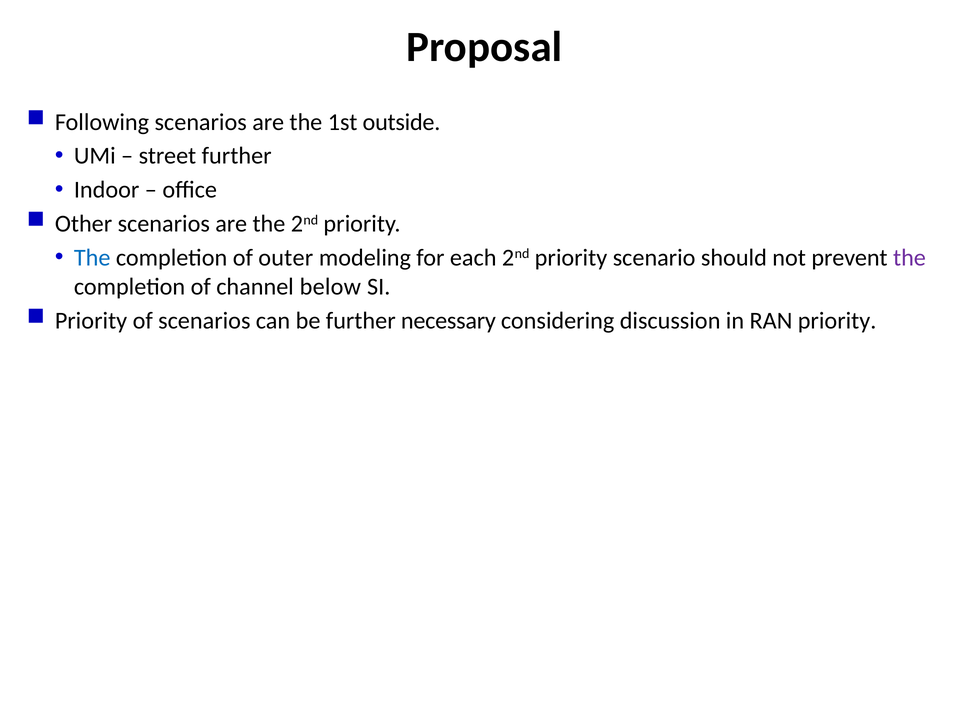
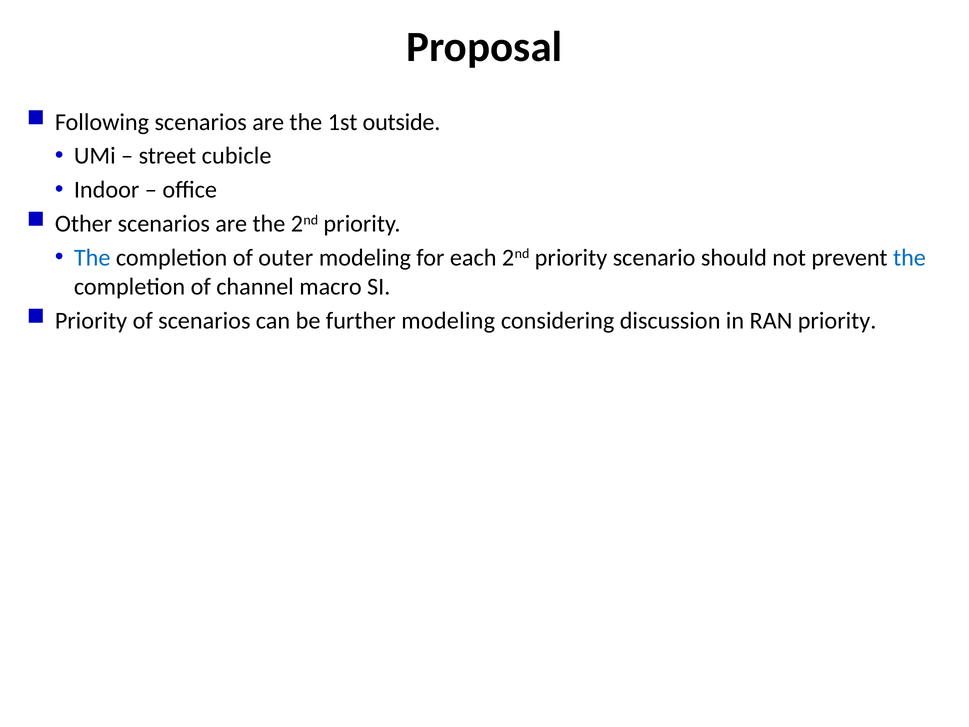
street further: further -> cubicle (237, 156)
the colour: purple -> blue (909, 258)
below: below -> macro (330, 287)
further necessary: necessary -> modeling (448, 321)
